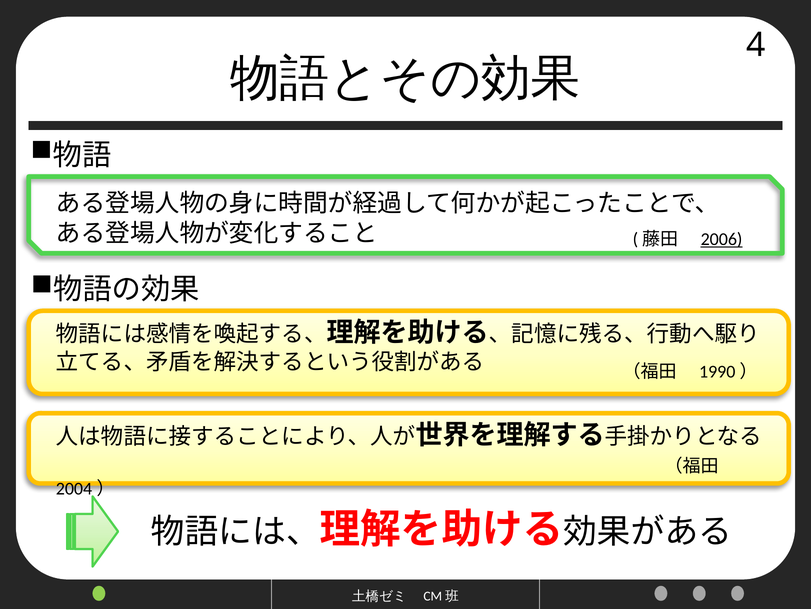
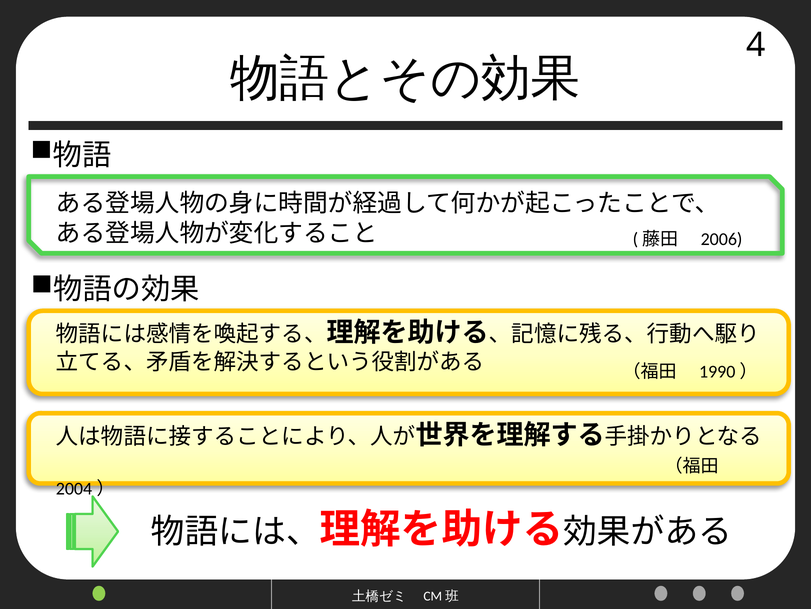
2006 underline: present -> none (722, 239)
